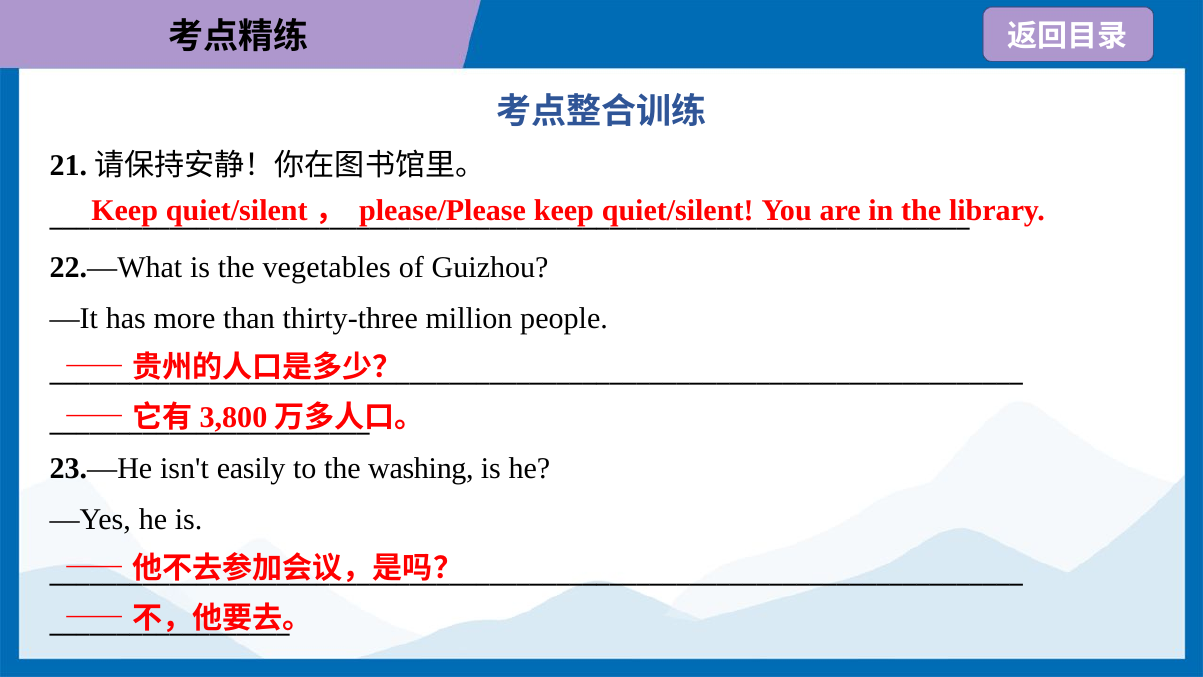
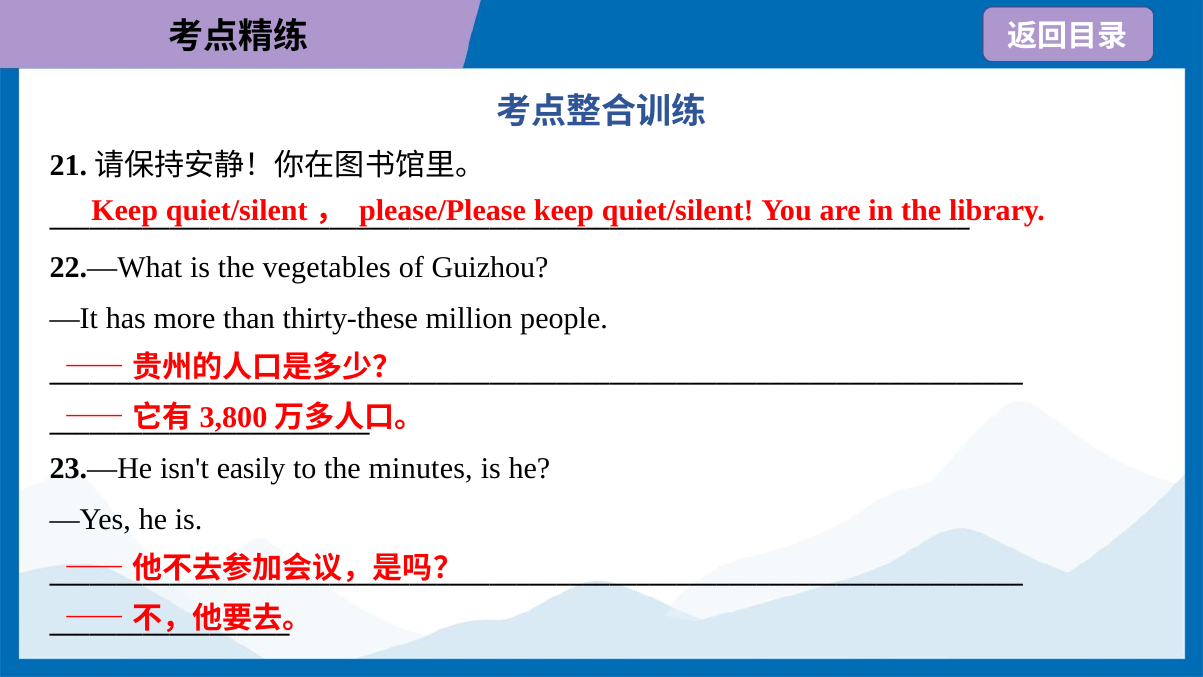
thirty-three: thirty-three -> thirty-these (350, 319)
washing: washing -> minutes (421, 468)
